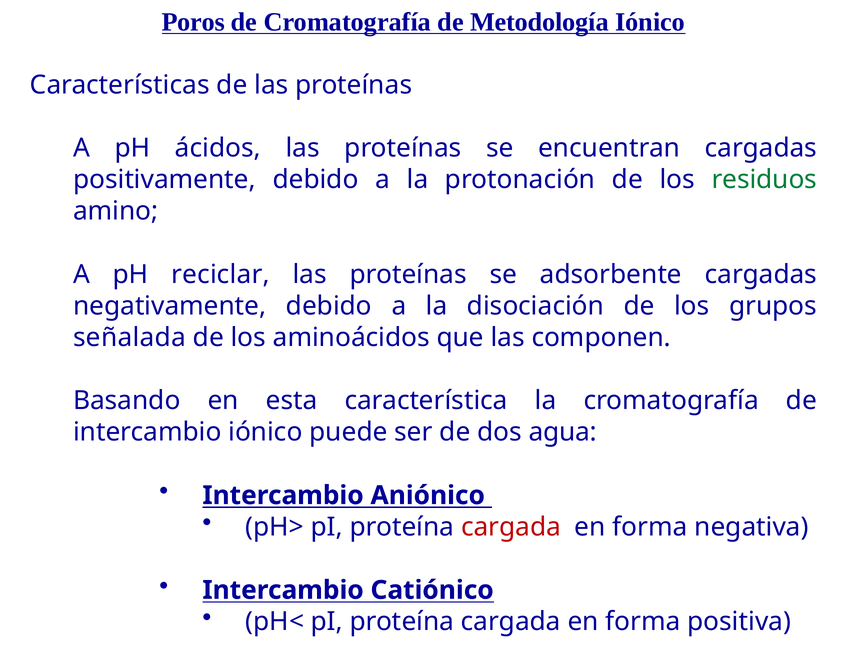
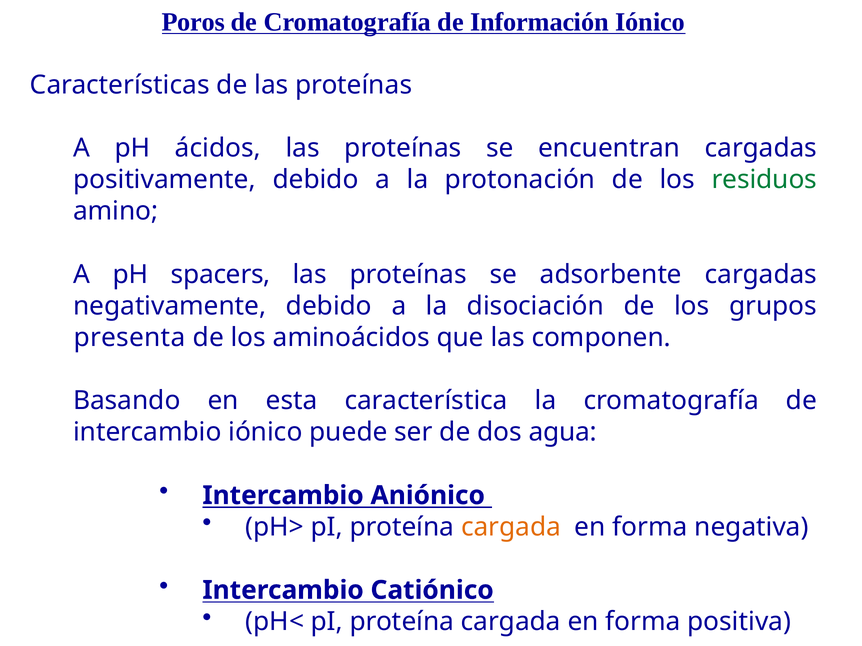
Metodología: Metodología -> Información (540, 22)
reciclar: reciclar -> spacers (221, 275)
señalada: señalada -> presenta (129, 338)
cargada colour: red -> orange (511, 527)
